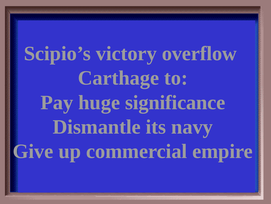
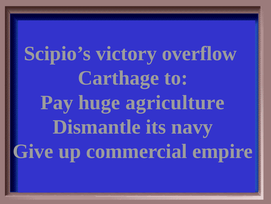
significance: significance -> agriculture (175, 102)
